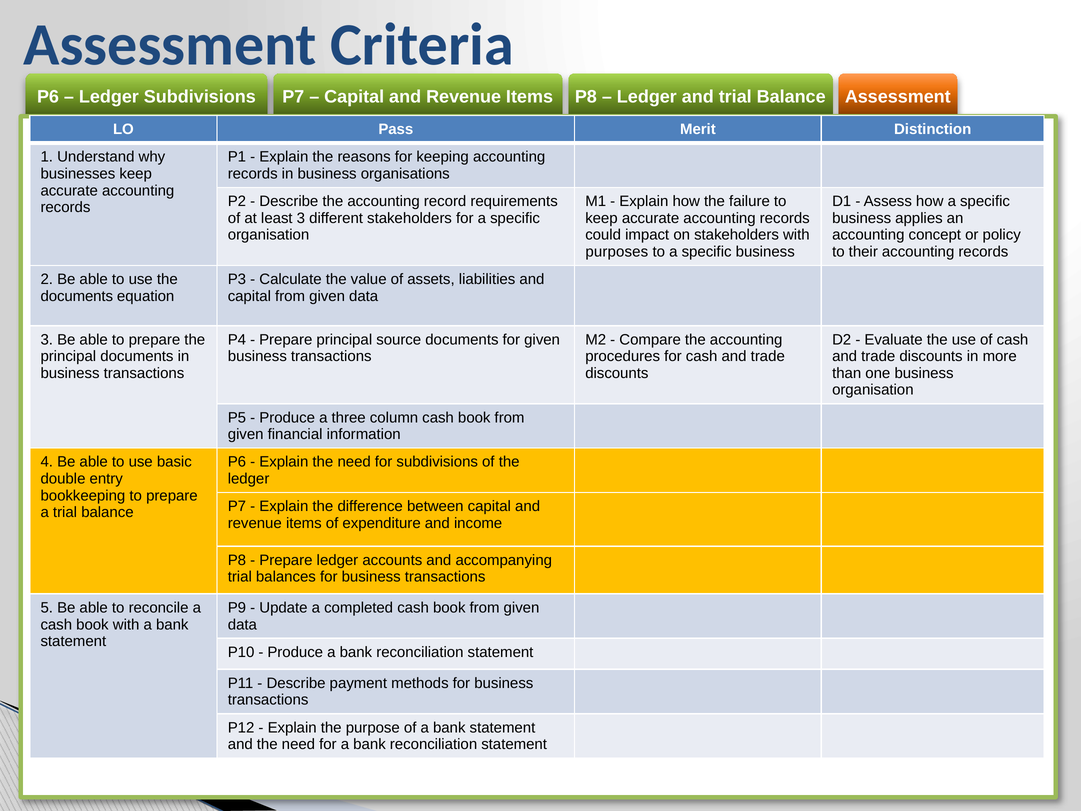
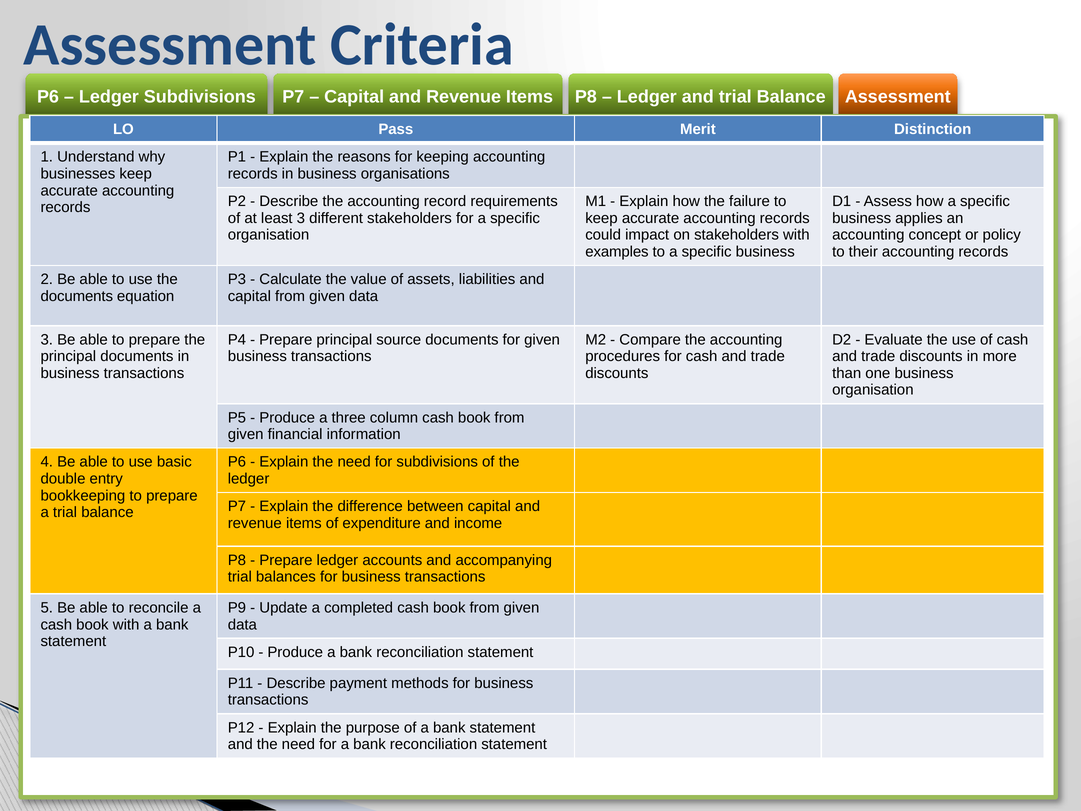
purposes: purposes -> examples (617, 252)
